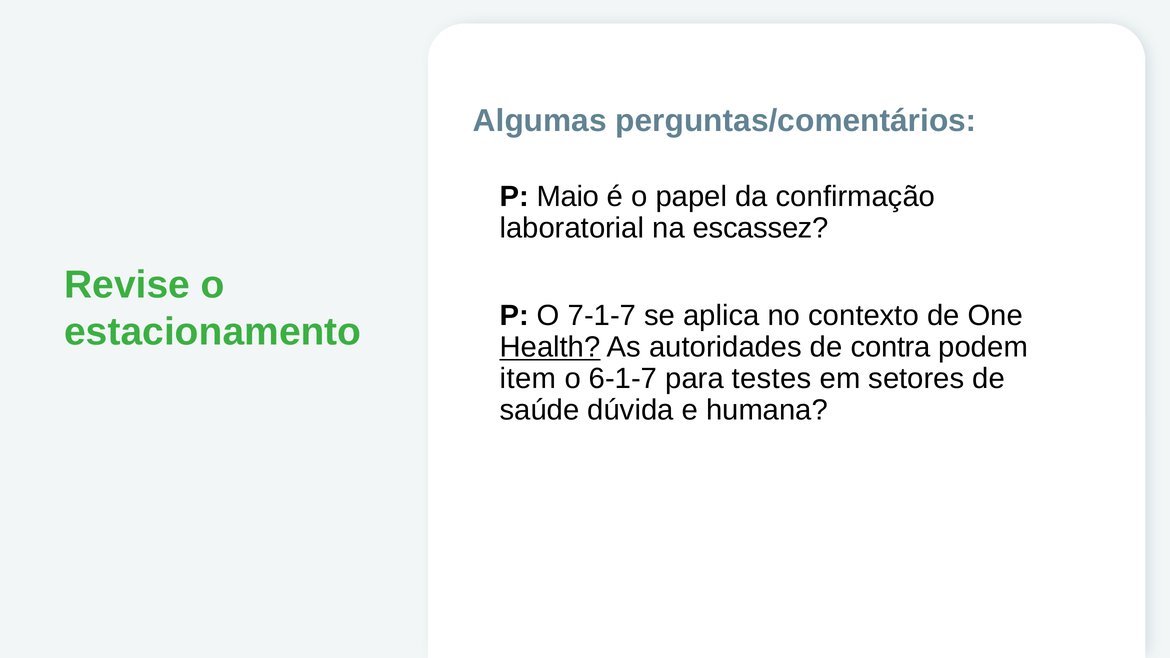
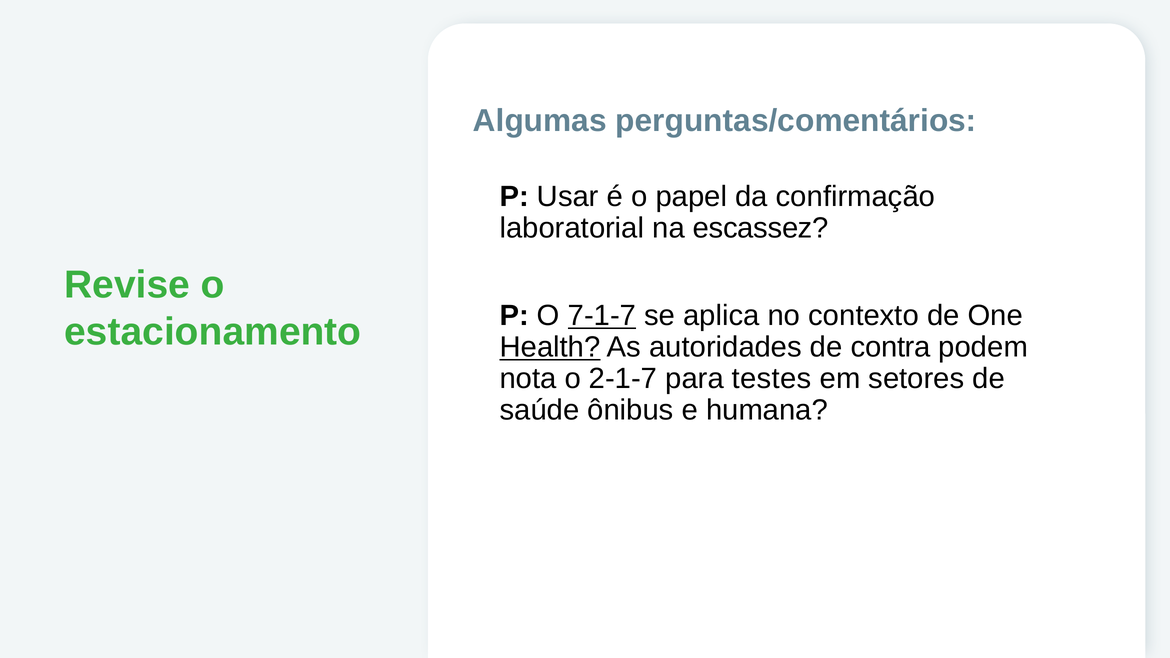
Maio: Maio -> Usar (568, 197)
7-1-7 underline: none -> present (602, 316)
item: item -> nota (528, 379)
6-1-7: 6-1-7 -> 2-1-7 (623, 379)
dúvida: dúvida -> ônibus (630, 410)
